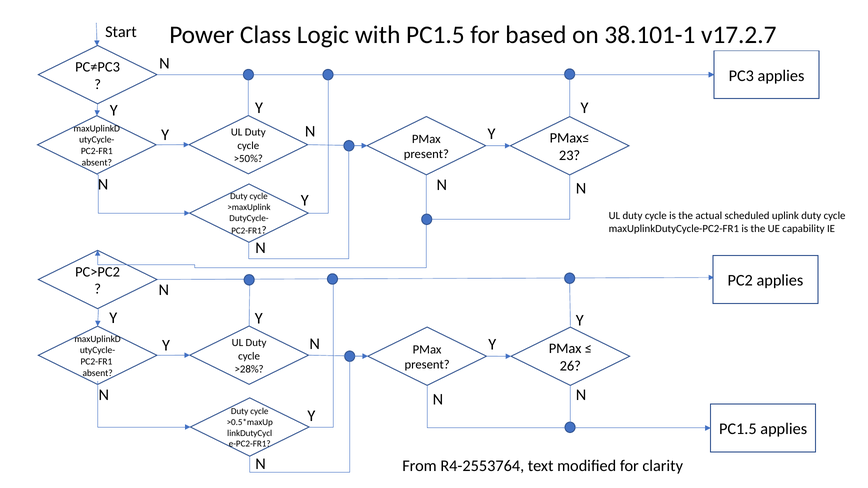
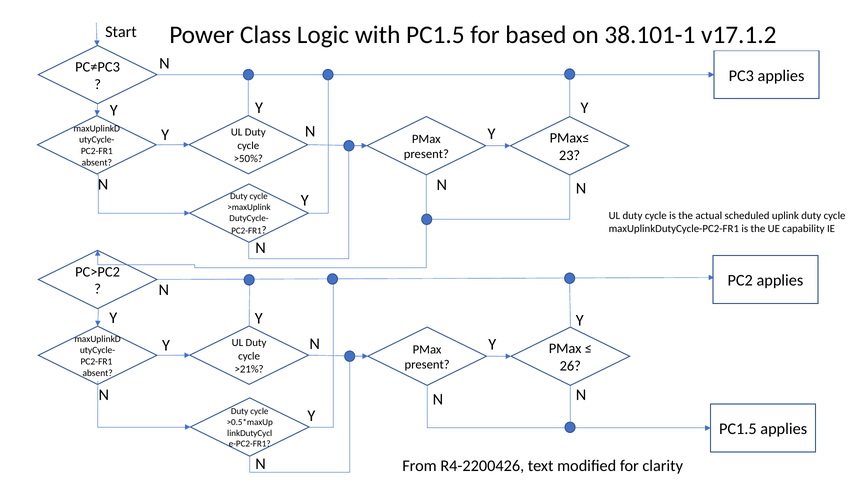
v17.2.7: v17.2.7 -> v17.1.2 (739, 35)
>28%: >28% -> >21% (249, 369)
R4-2553764: R4-2553764 -> R4-2200426 (482, 466)
